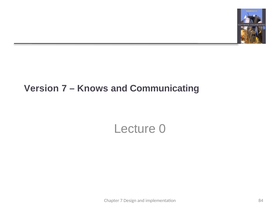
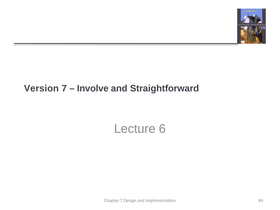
Knows: Knows -> Involve (93, 88)
Communicating: Communicating -> Straightforward (165, 88)
0: 0 -> 6 (162, 129)
